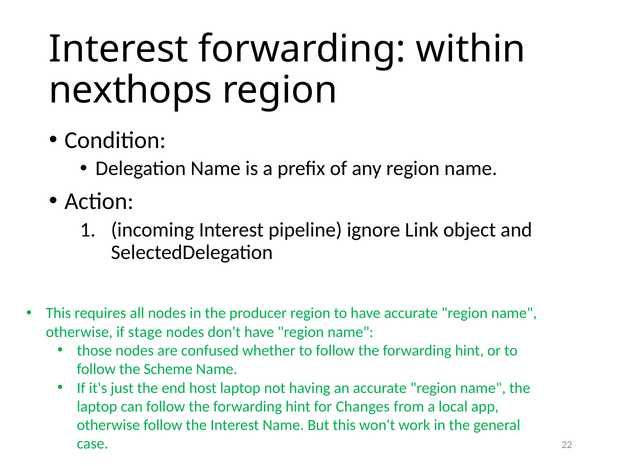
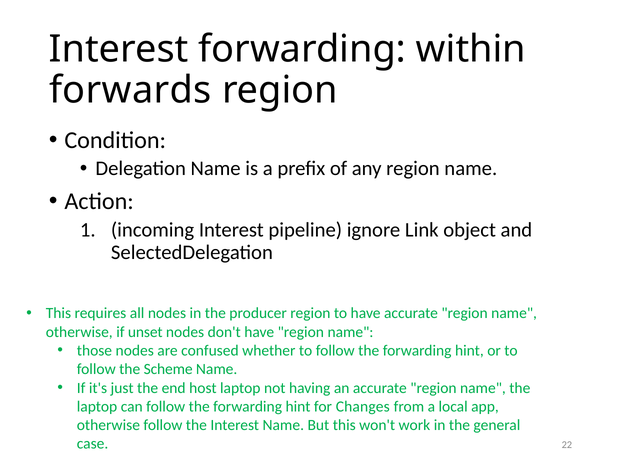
nexthops: nexthops -> forwards (130, 90)
stage: stage -> unset (145, 332)
